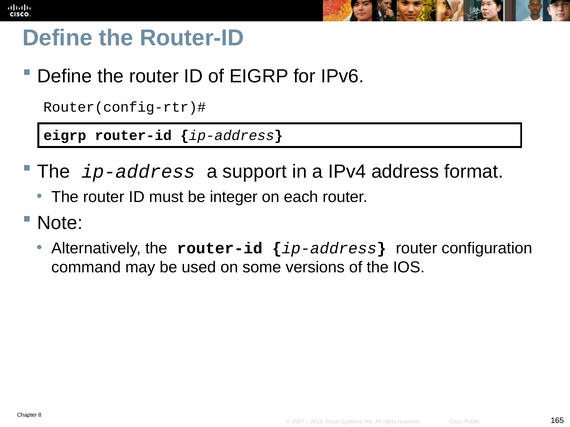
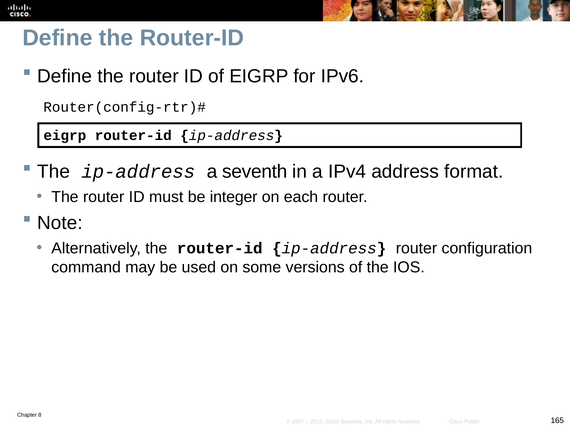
support: support -> seventh (255, 172)
